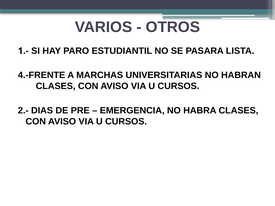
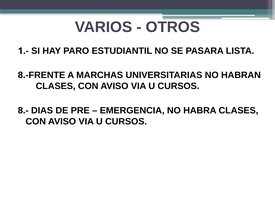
4.-FRENTE: 4.-FRENTE -> 8.-FRENTE (42, 75)
2.-: 2.- -> 8.- (23, 111)
